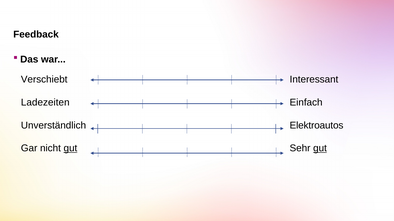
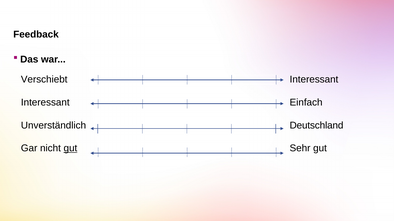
Ladezeiten: Ladezeiten -> Interessant (45, 103)
Elektroautos: Elektroautos -> Deutschland (317, 126)
gut underline: present -> none (320, 149)
